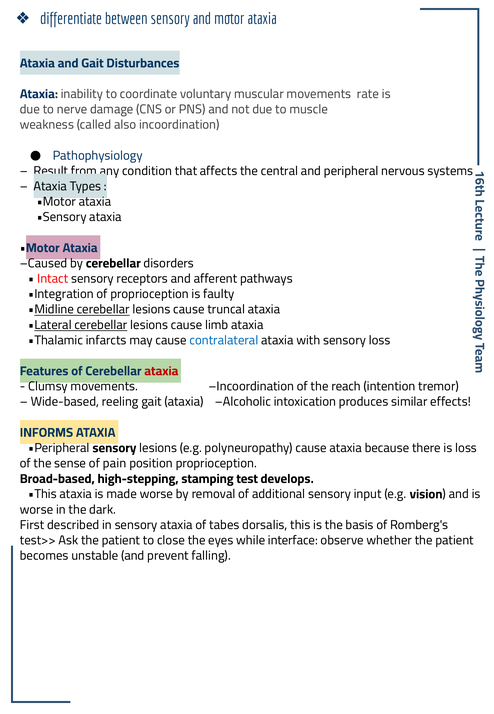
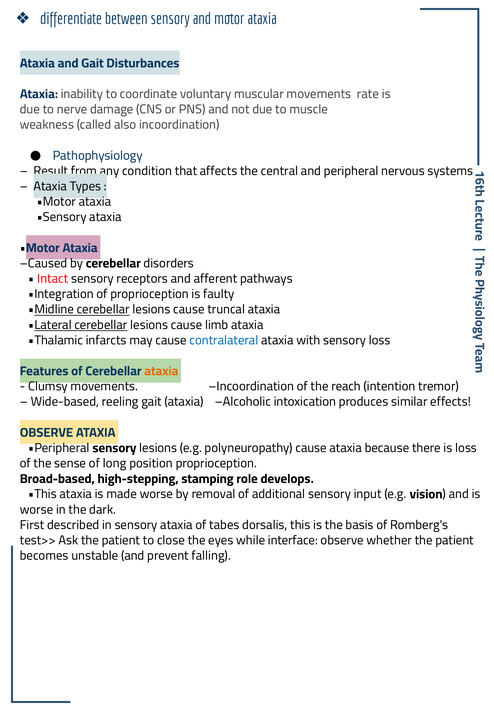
ataxia colour: red -> orange (161, 371)
INFORMS: INFORMS -> OBSERVE (46, 432)
pain: pain -> long (115, 463)
test: test -> role (247, 478)
